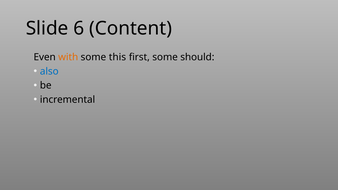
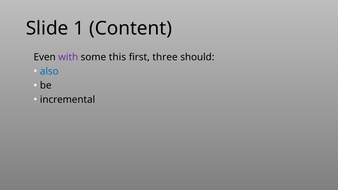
6: 6 -> 1 (79, 28)
with colour: orange -> purple (68, 57)
first some: some -> three (165, 57)
